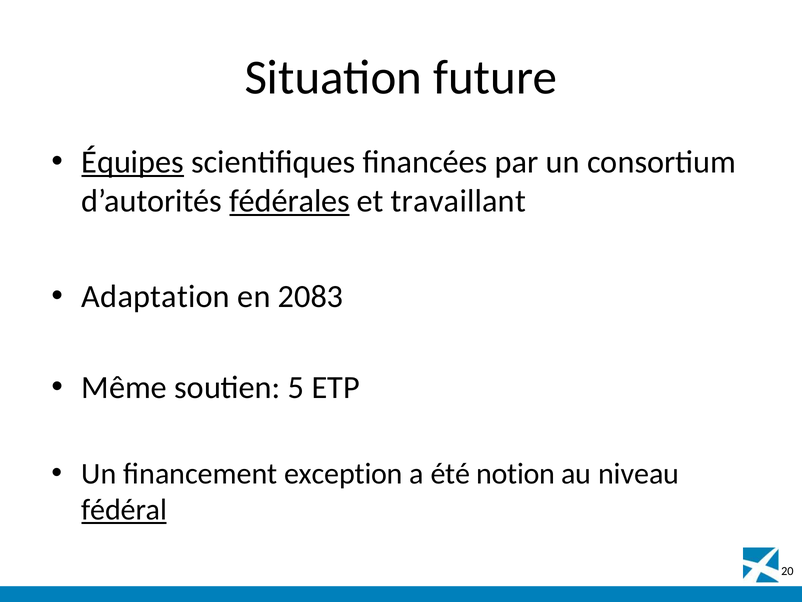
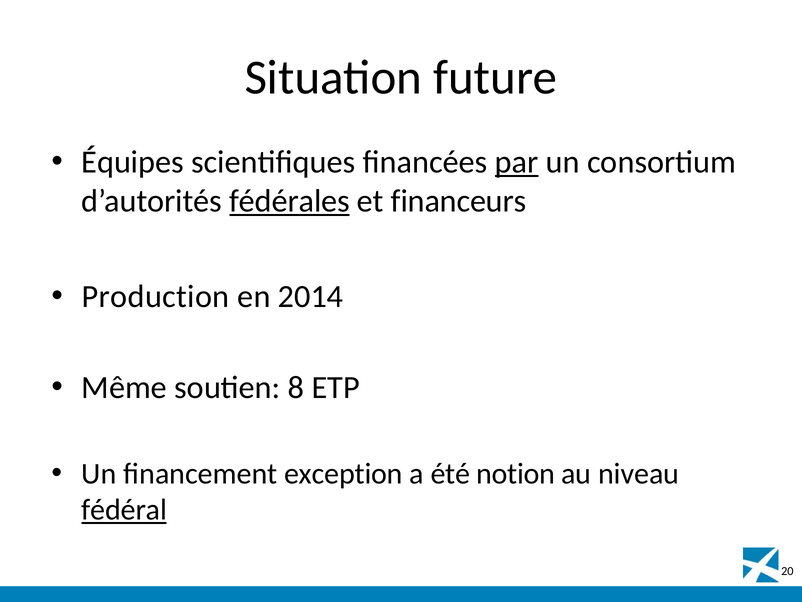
Équipes underline: present -> none (133, 162)
par underline: none -> present (517, 162)
travaillant: travaillant -> financeurs (459, 201)
Adaptation: Adaptation -> Production (156, 297)
2083: 2083 -> 2014 (311, 297)
5: 5 -> 8 (296, 387)
